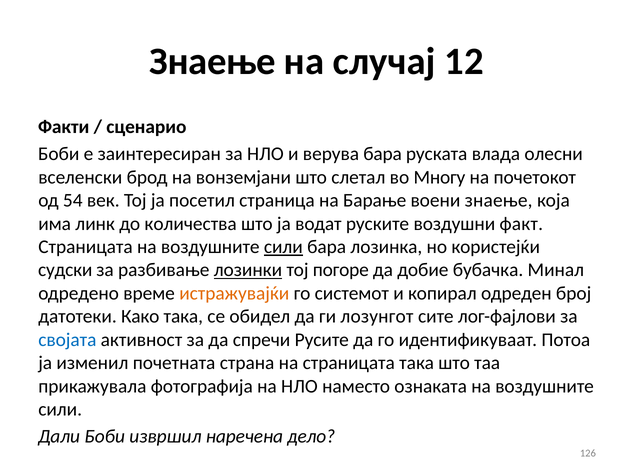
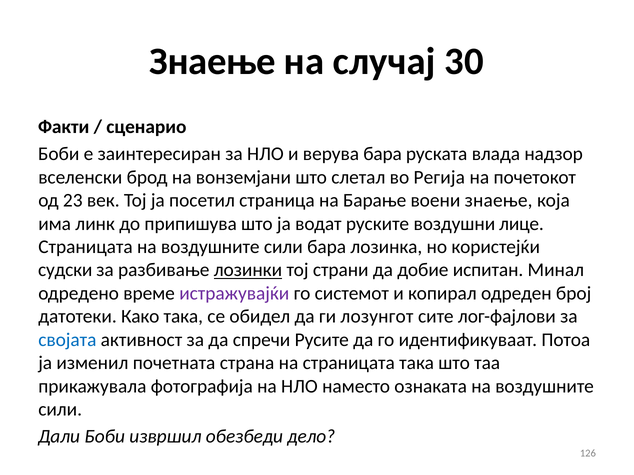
12: 12 -> 30 (464, 61)
олесни: олесни -> надзор (554, 154)
Многу: Многу -> Регија (439, 177)
54: 54 -> 23 (73, 201)
количества: количества -> припишува (191, 224)
факт: факт -> лице (522, 224)
сили underline: present -> none (283, 247)
погоре: погоре -> страни (341, 270)
бубачка: бубачка -> испитан (488, 270)
истражувајќи colour: orange -> purple (234, 294)
наречена: наречена -> обезбеди (244, 437)
